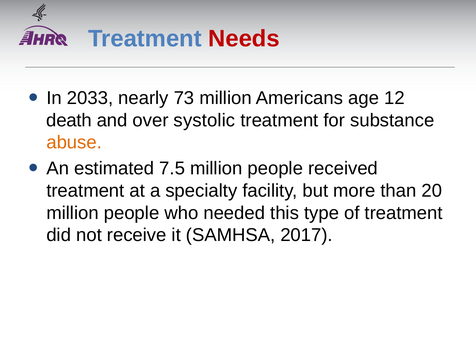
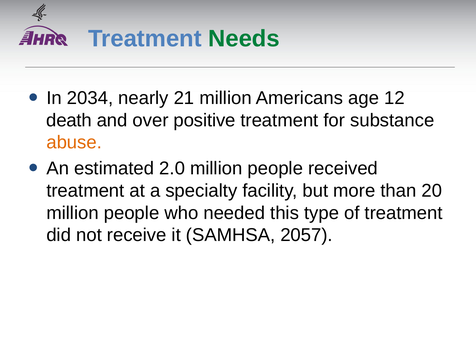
Needs colour: red -> green (244, 39)
2033: 2033 -> 2034 (90, 98)
73: 73 -> 21 (184, 98)
systolic: systolic -> positive (205, 120)
7.5: 7.5 -> 2.0 (172, 168)
2017: 2017 -> 2057 (307, 235)
